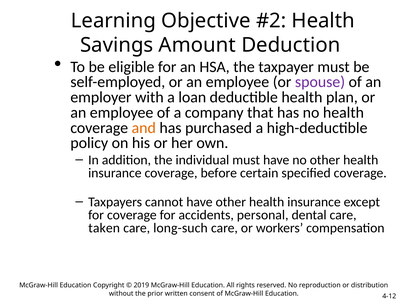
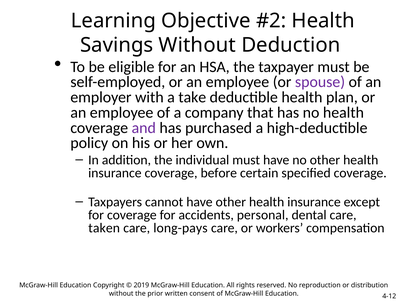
Savings Amount: Amount -> Without (197, 45)
loan: loan -> take (192, 97)
and colour: orange -> purple (144, 128)
long-such: long-such -> long-pays (180, 228)
